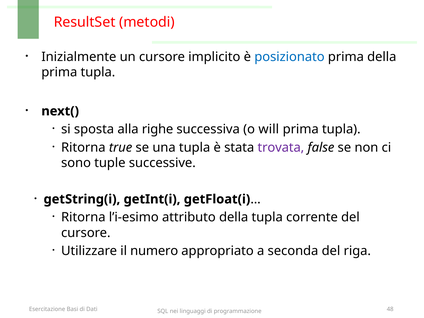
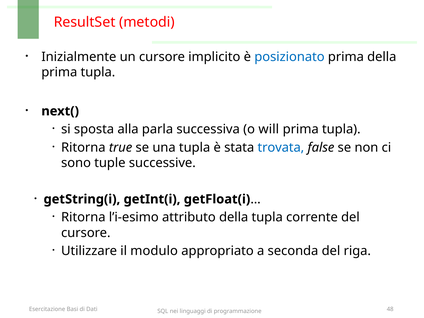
righe: righe -> parla (158, 129)
trovata colour: purple -> blue (281, 147)
numero: numero -> modulo (154, 251)
